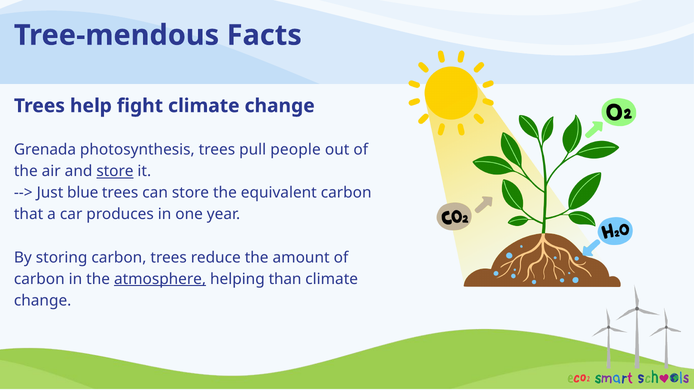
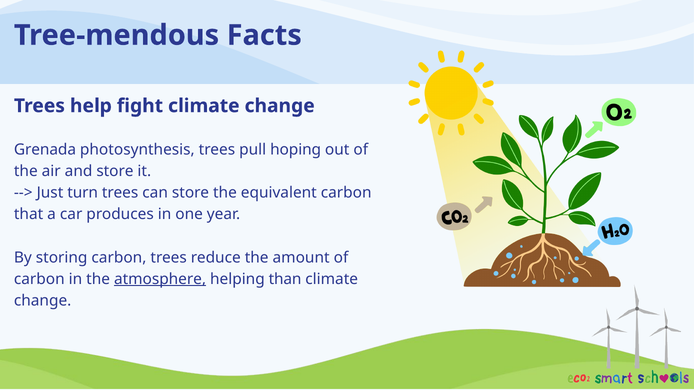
people: people -> hoping (296, 150)
store underline: present -> none (115, 171)
blue: blue -> turn (83, 193)
